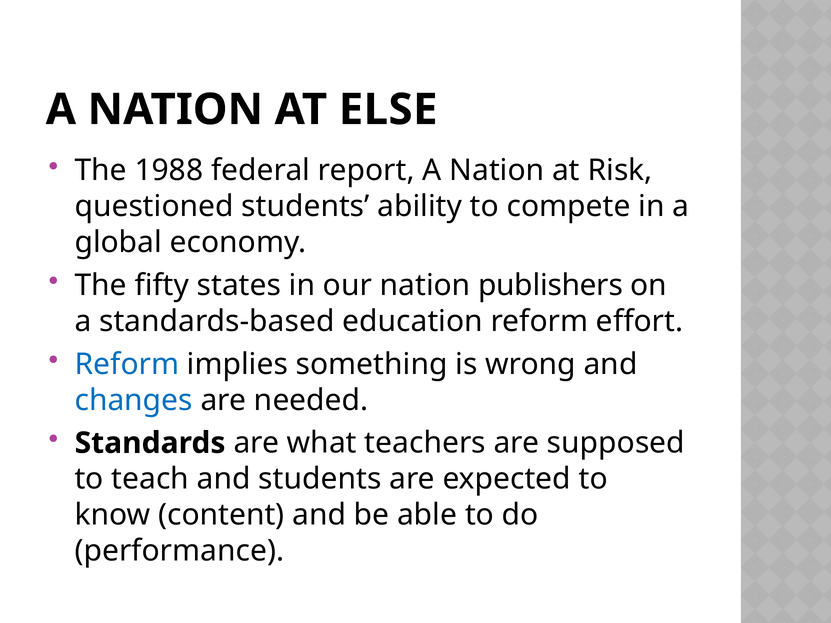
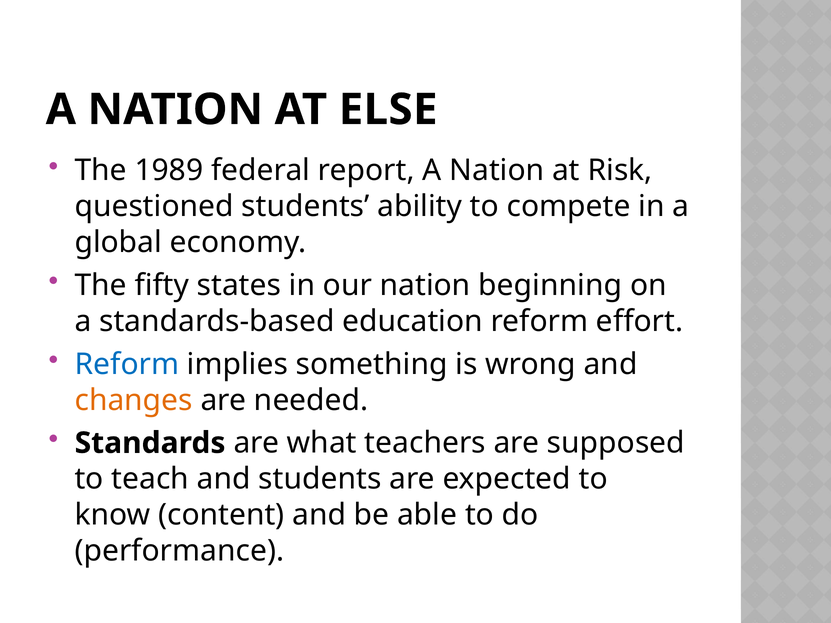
1988: 1988 -> 1989 (169, 170)
publishers: publishers -> beginning (550, 285)
changes colour: blue -> orange (134, 400)
